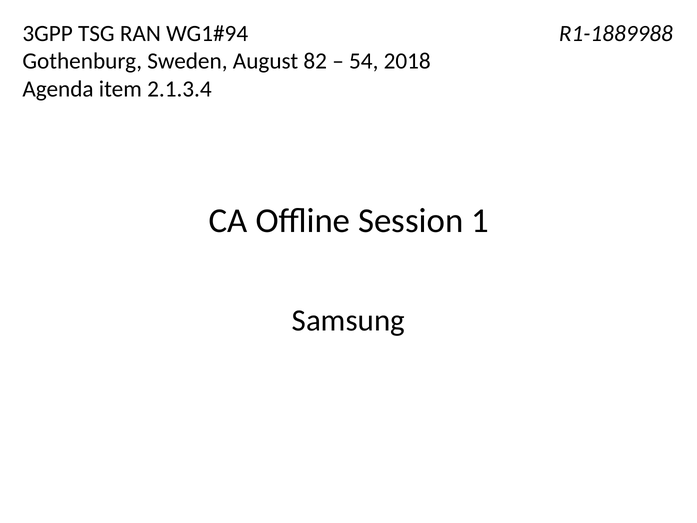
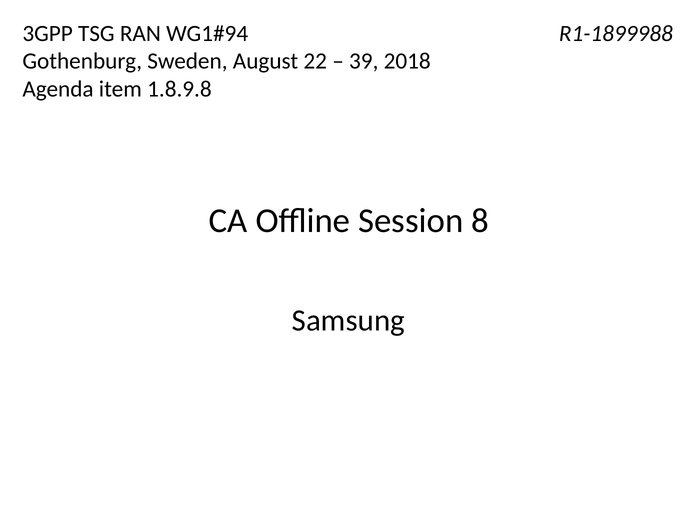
R1-1889988: R1-1889988 -> R1-1899988 (616, 33)
82: 82 -> 22 (315, 61)
54: 54 -> 39 (364, 61)
2.1.3.4: 2.1.3.4 -> 1.8.9.8 (179, 89)
1: 1 -> 8 (480, 221)
